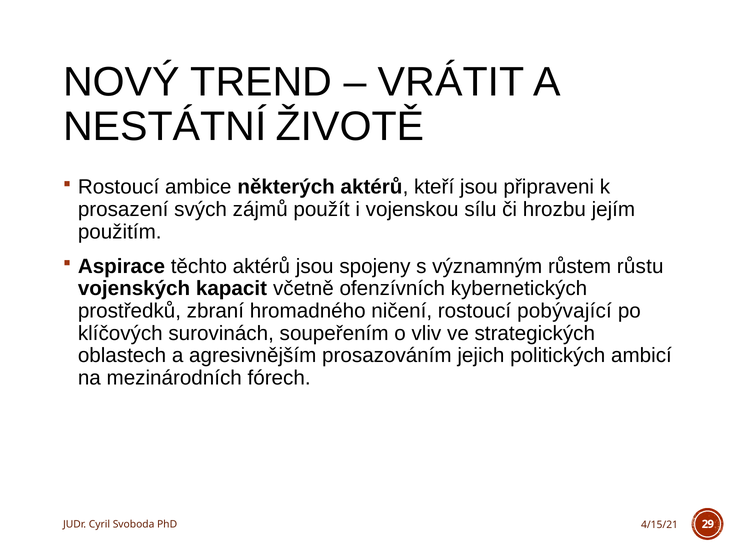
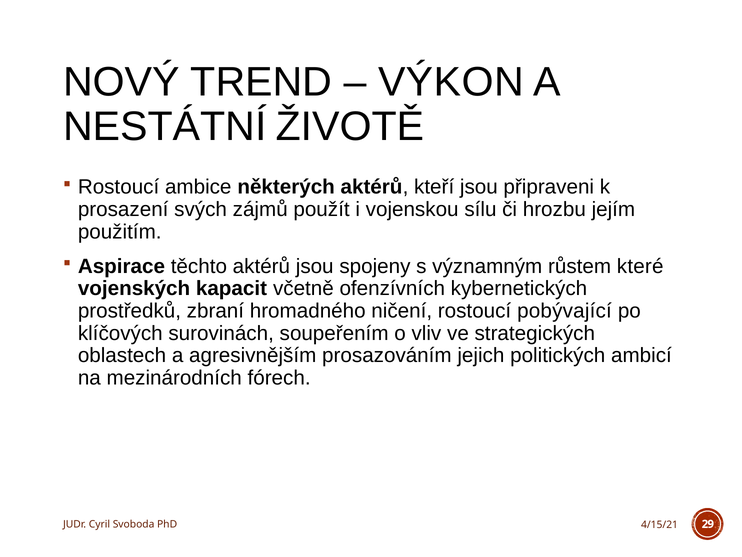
VRÁTIT: VRÁTIT -> VÝKON (451, 82)
růstu: růstu -> které (640, 266)
